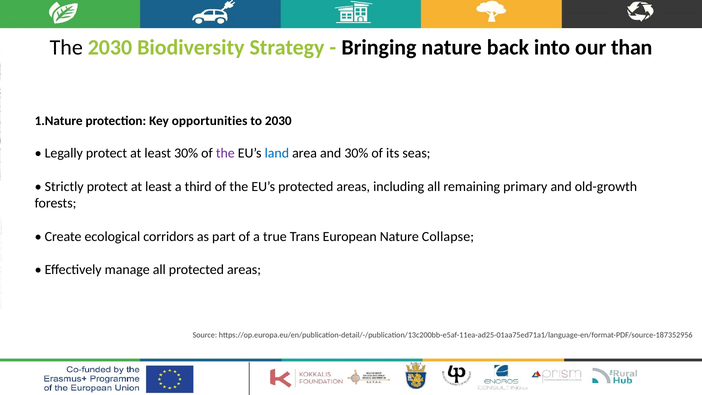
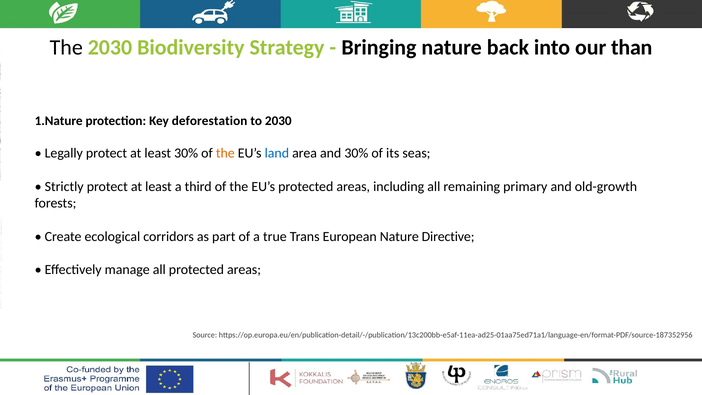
opportunities: opportunities -> deforestation (210, 121)
the colour: purple -> orange (225, 153)
Collapse: Collapse -> Directive (448, 236)
